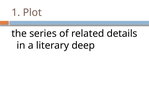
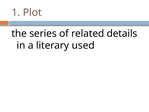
deep: deep -> used (83, 45)
